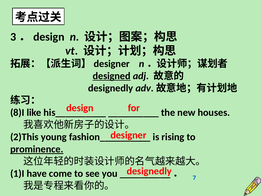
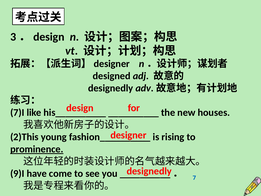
designed underline: present -> none (112, 76)
8)I: 8)I -> 7)I (17, 112)
1)I: 1)I -> 9)I (17, 173)
